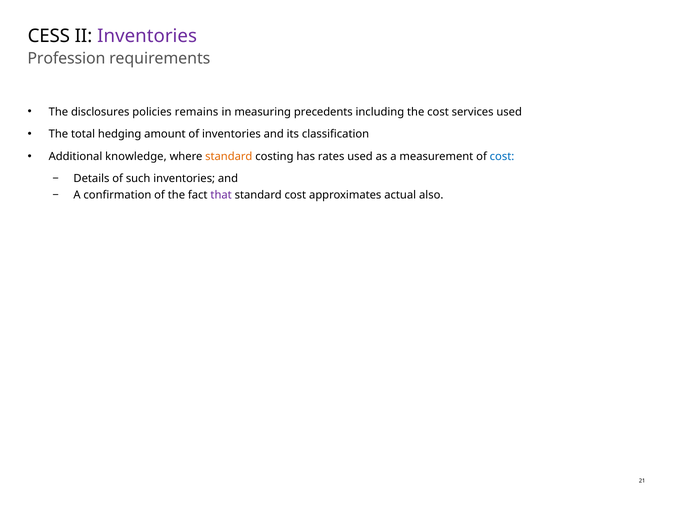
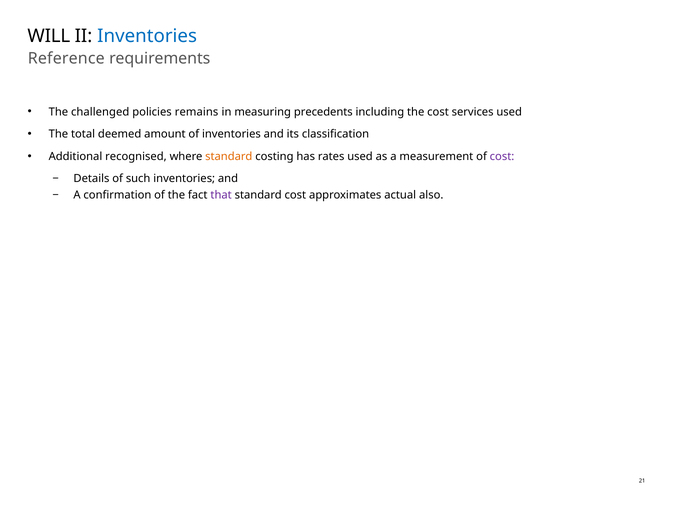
CESS: CESS -> WILL (49, 36)
Inventories colour: purple -> blue (147, 36)
Profession: Profession -> Reference (66, 59)
disclosures: disclosures -> challenged (100, 112)
hedging: hedging -> deemed (120, 134)
knowledge: knowledge -> recognised (136, 156)
cost colour: blue -> purple (502, 156)
